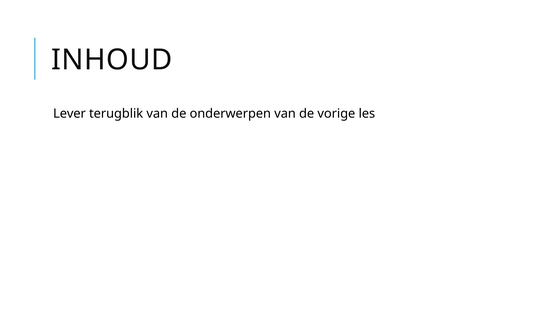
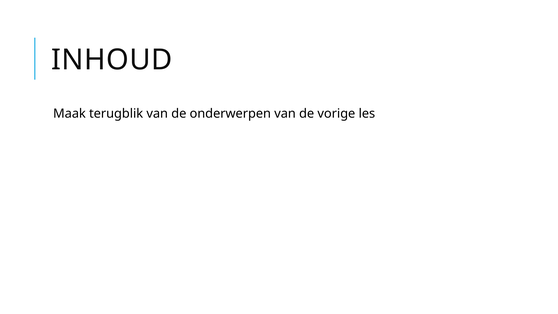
Lever: Lever -> Maak (69, 114)
